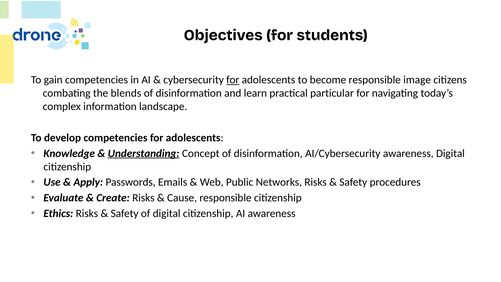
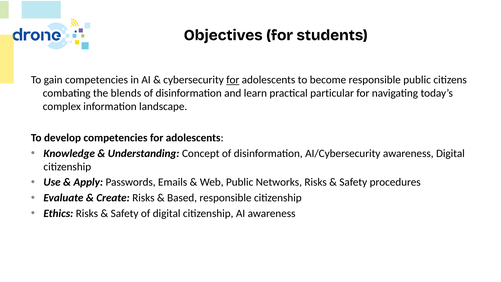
responsible image: image -> public (417, 80)
Understanding underline: present -> none (144, 153)
Cause: Cause -> Based (182, 198)
